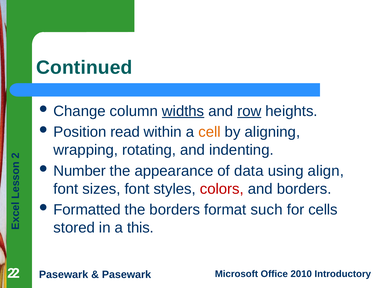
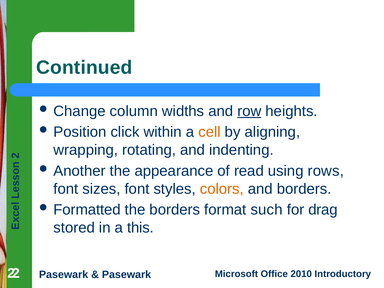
widths underline: present -> none (183, 111)
read: read -> click (125, 132)
Number: Number -> Another (80, 171)
data: data -> read (249, 171)
align: align -> rows (326, 171)
colors colour: red -> orange (222, 189)
cells: cells -> drag (323, 210)
